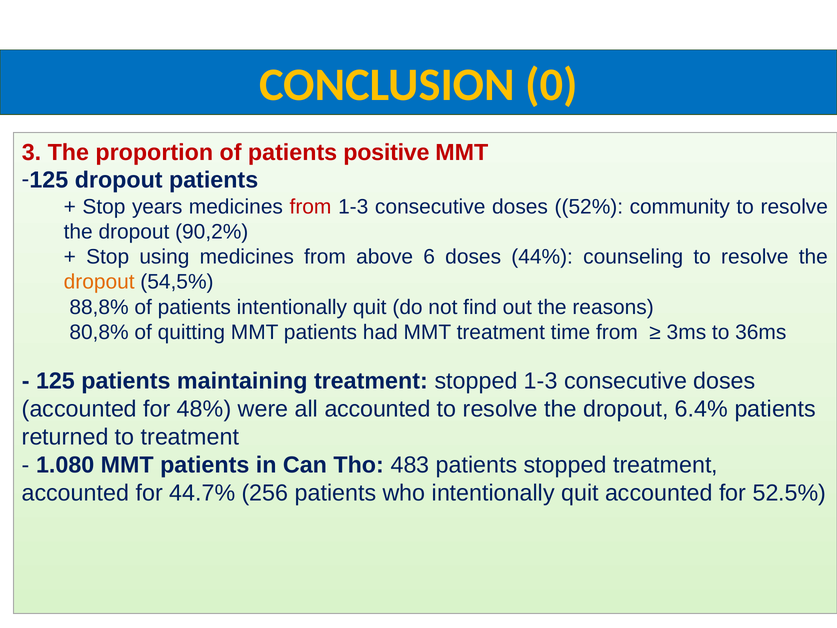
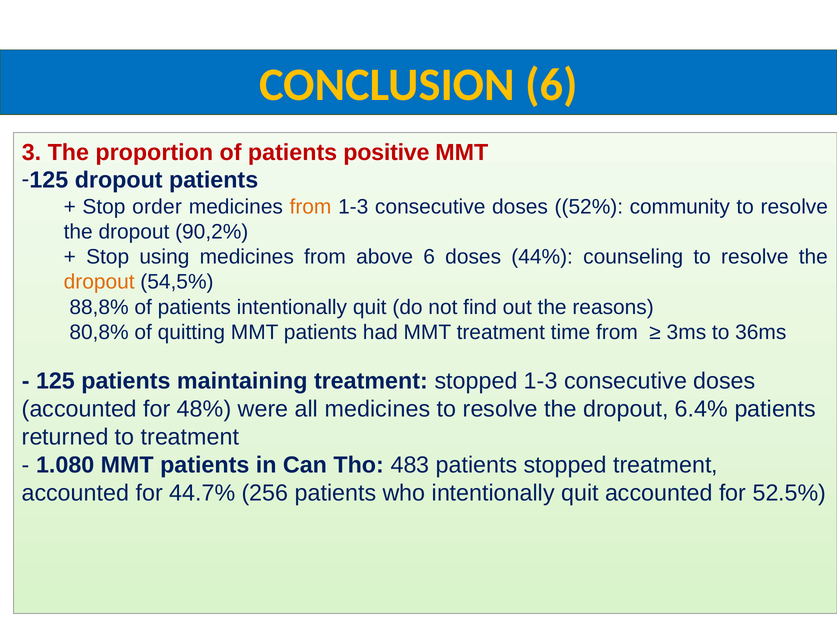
CONCLUSION 0: 0 -> 6 (552, 85)
years: years -> order (157, 207)
from colour: red -> orange (311, 207)
all accounted: accounted -> medicines (377, 409)
